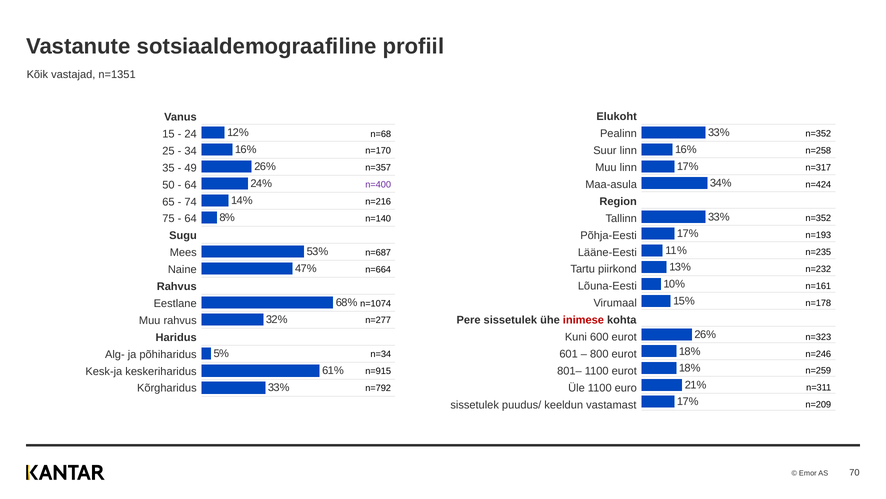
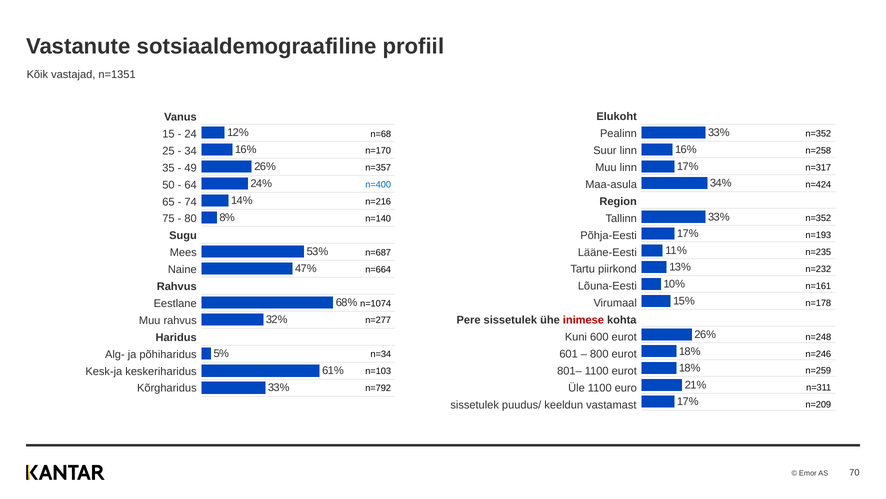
n=400 colour: purple -> blue (378, 185)
64: 64 -> 80 (191, 219)
n=323: n=323 -> n=248 (818, 337)
n=915: n=915 -> n=103 (378, 371)
